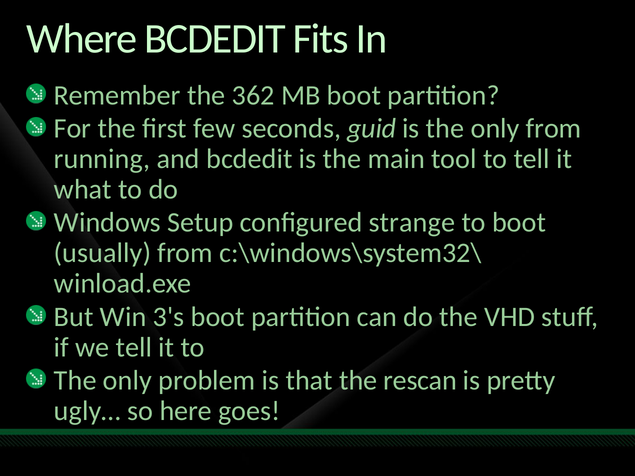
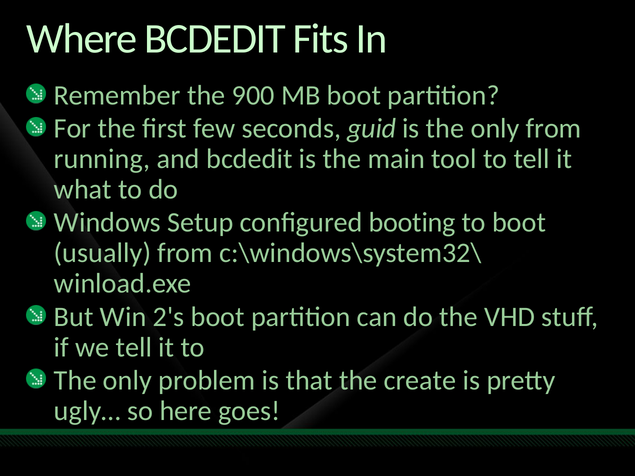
362: 362 -> 900 (253, 95)
strange: strange -> booting (412, 223)
3's: 3's -> 2's (169, 317)
rescan: rescan -> create (420, 381)
